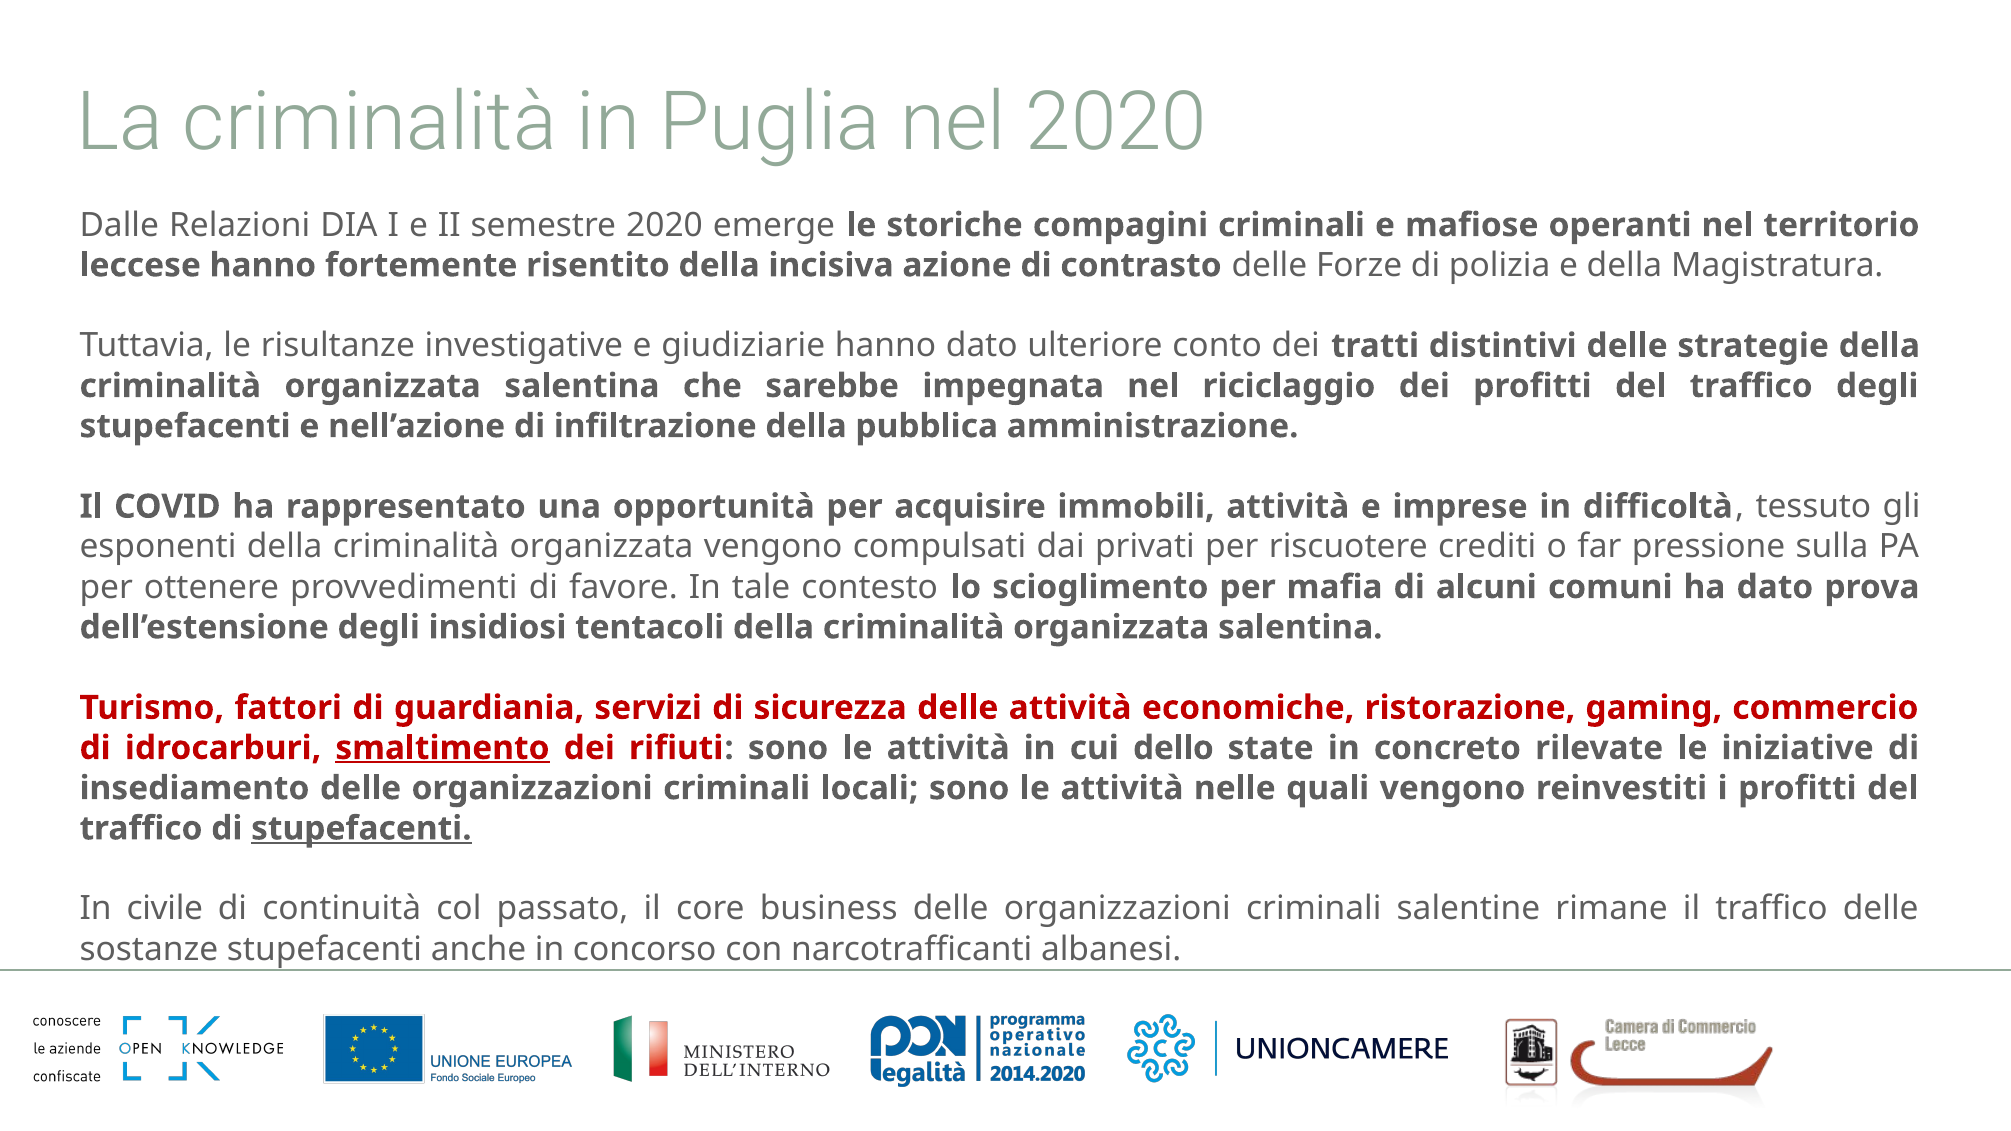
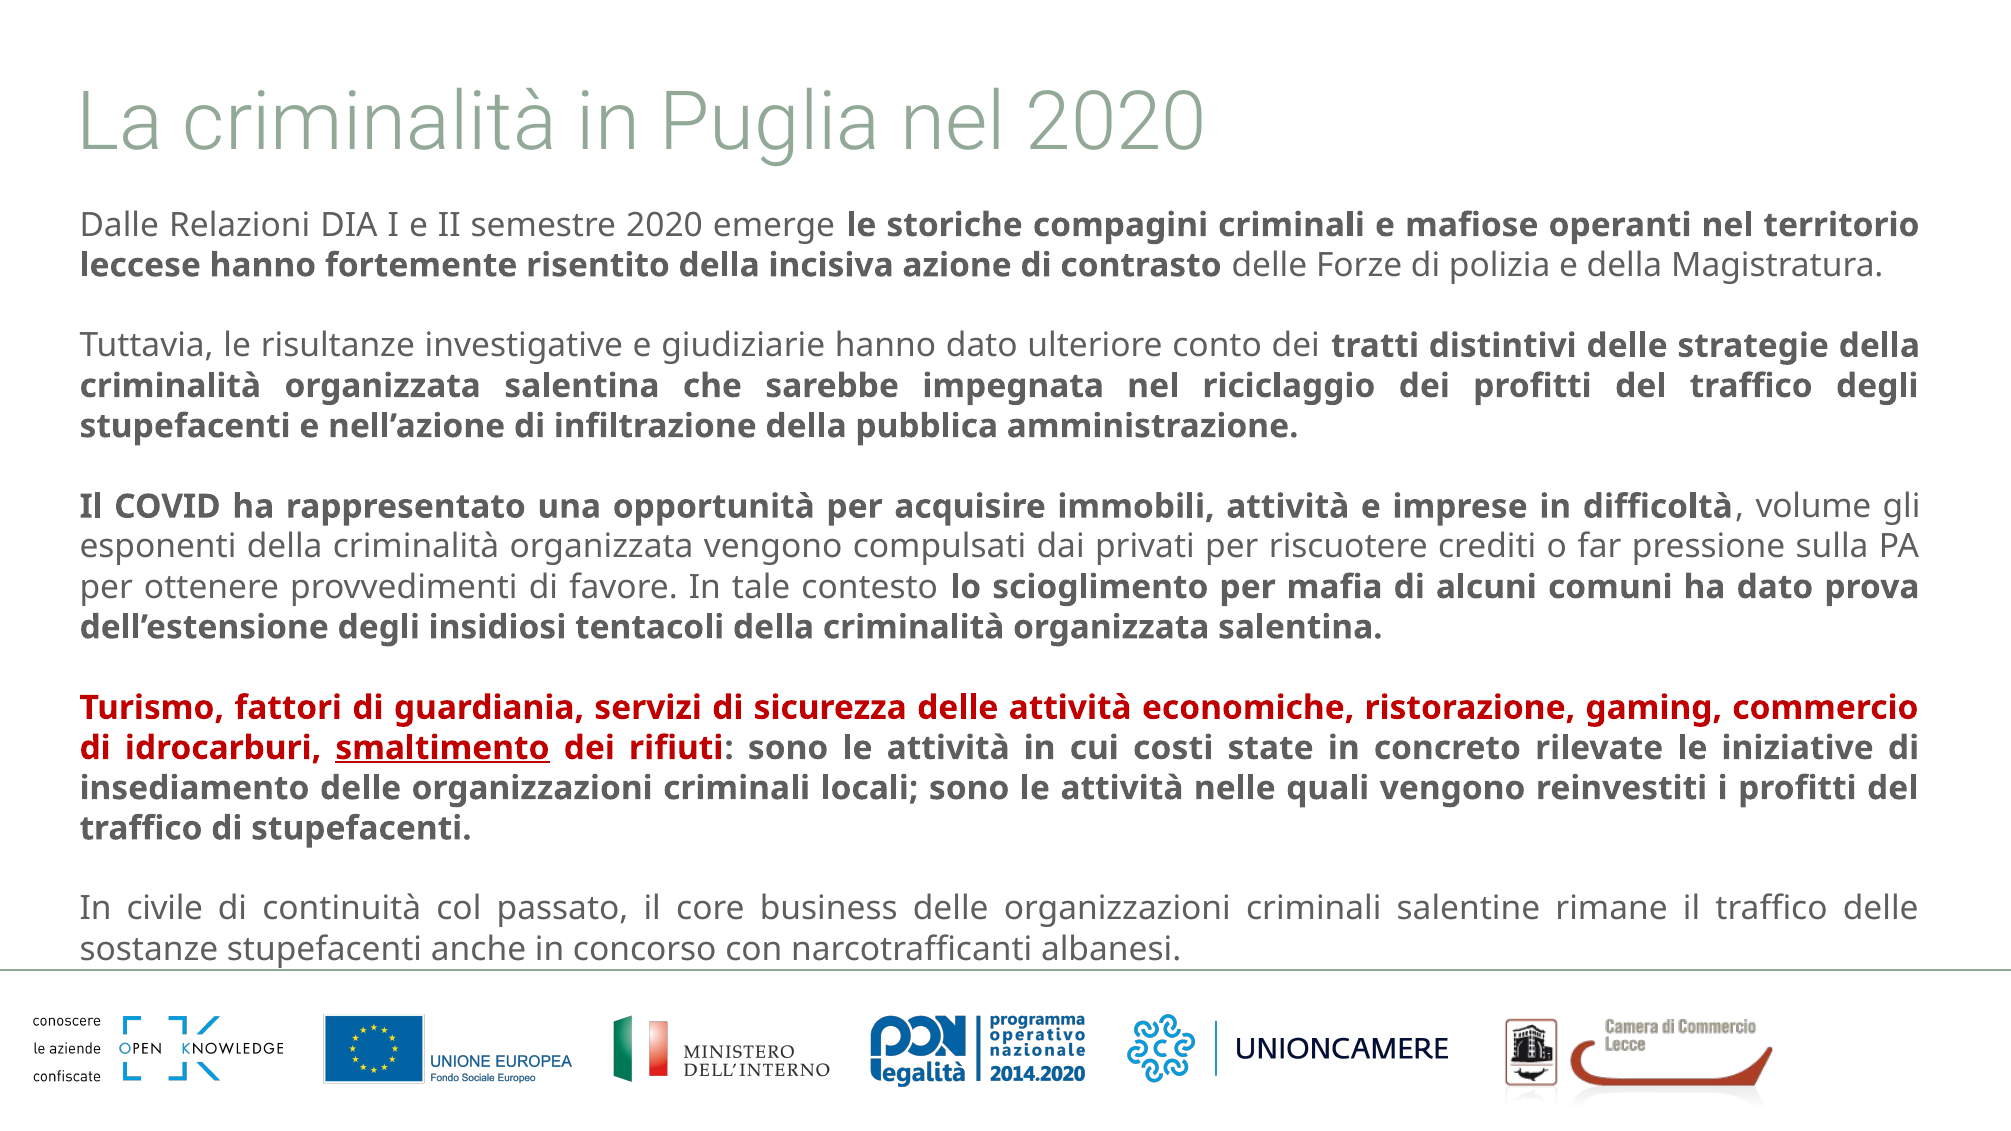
tessuto: tessuto -> volume (1813, 507)
dello: dello -> costi (1173, 748)
stupefacenti underline: present -> none (361, 829)
